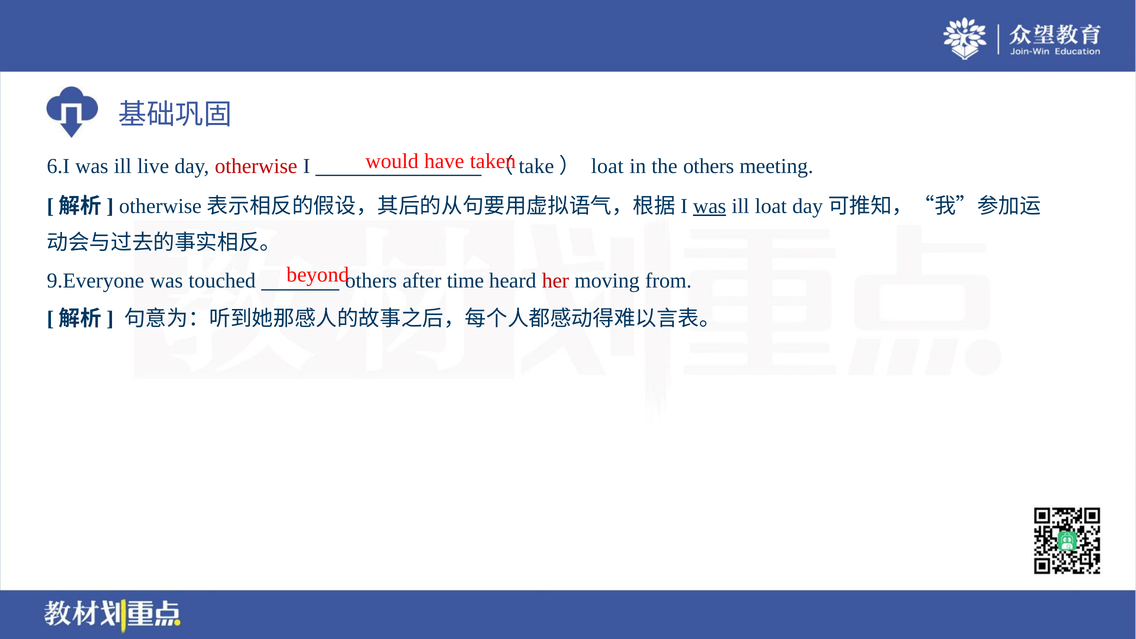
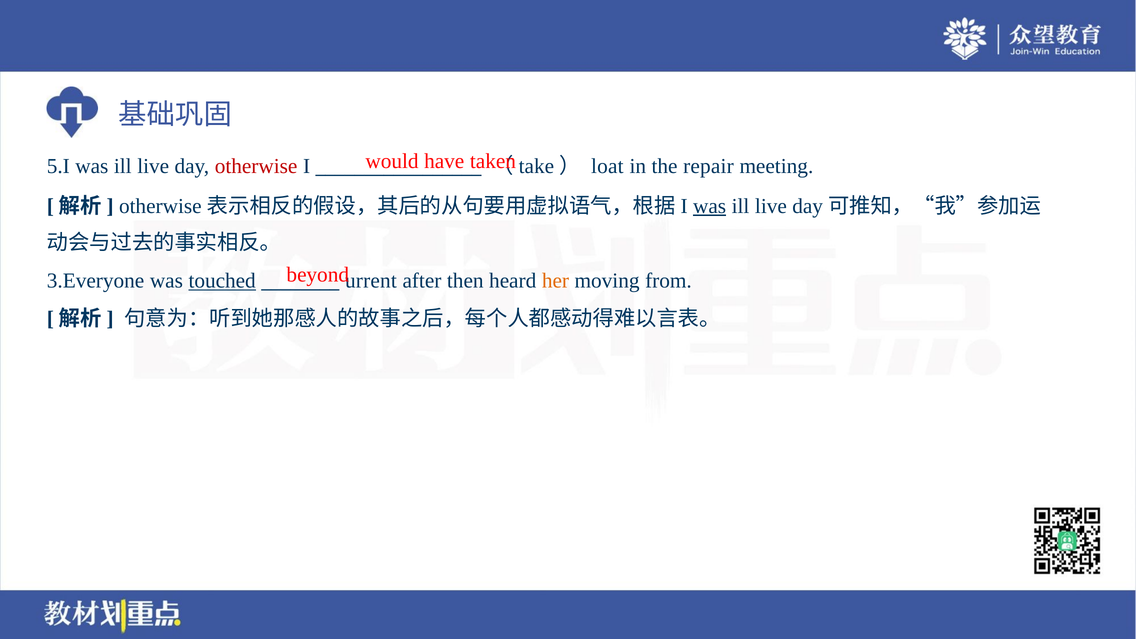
6.I: 6.I -> 5.I (58, 166)
the others: others -> repair (708, 166)
loat: loat -> live (771, 206)
9.Everyone: 9.Everyone -> 3.Everyone (96, 281)
touched underline: none -> present (222, 281)
others: others -> urrent (371, 281)
time: time -> then (465, 281)
her colour: red -> orange (556, 281)
